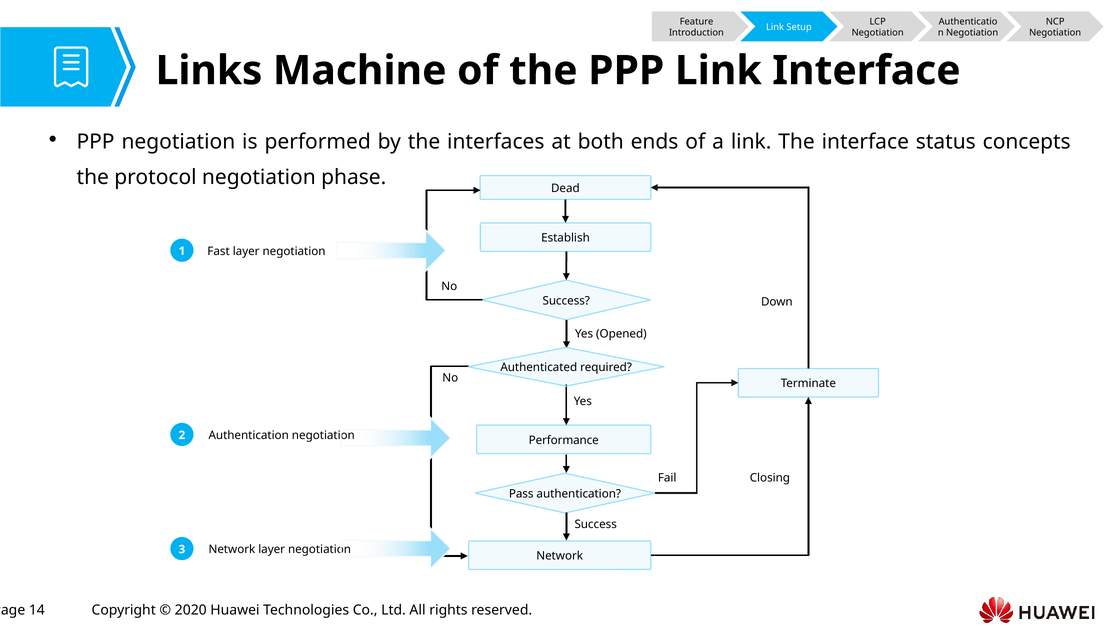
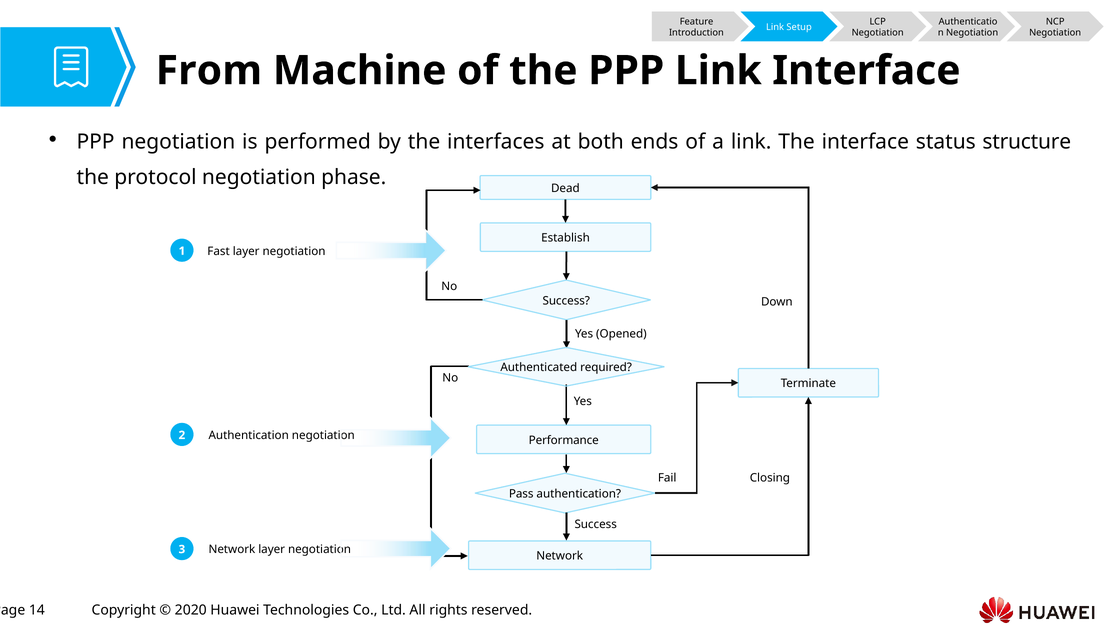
Links: Links -> From (209, 71)
concepts: concepts -> structure (1027, 142)
